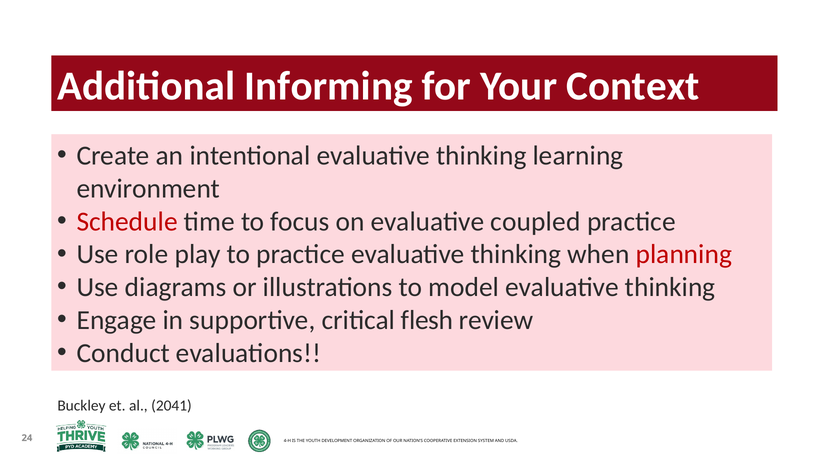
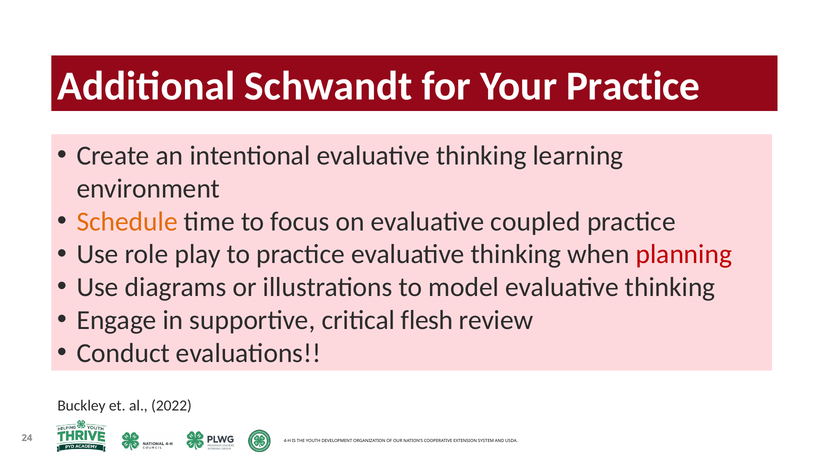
Informing: Informing -> Schwandt (328, 86)
Your Context: Context -> Practice (633, 86)
Schedule colour: red -> orange (127, 221)
2041: 2041 -> 2022 (171, 405)
